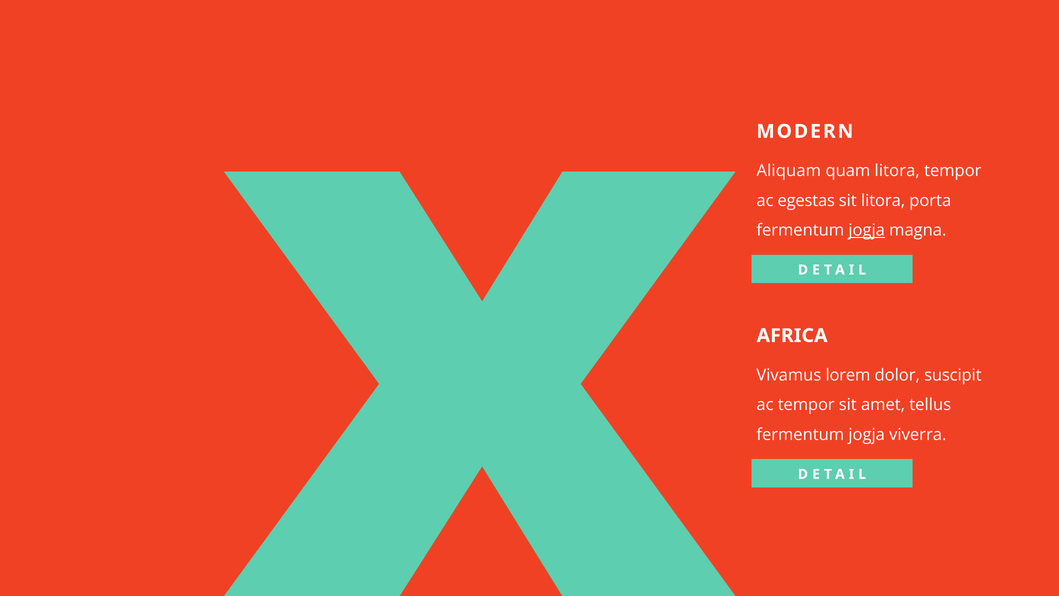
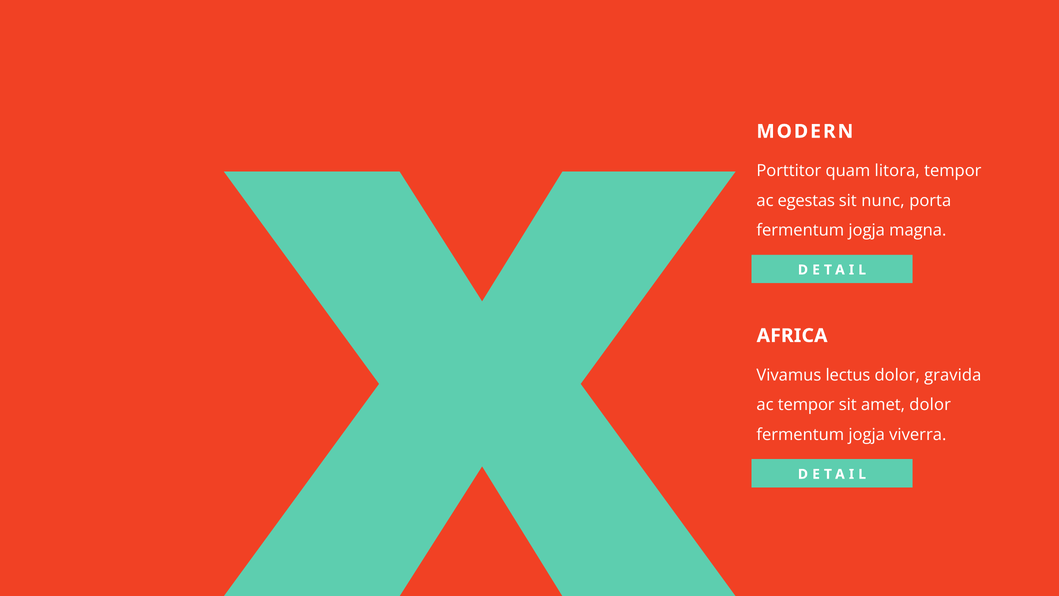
Aliquam: Aliquam -> Porttitor (789, 171)
sit litora: litora -> nunc (883, 201)
jogja underline: present -> none (867, 230)
lorem: lorem -> lectus (848, 375)
suscipit: suscipit -> gravida (953, 375)
amet tellus: tellus -> dolor (930, 405)
